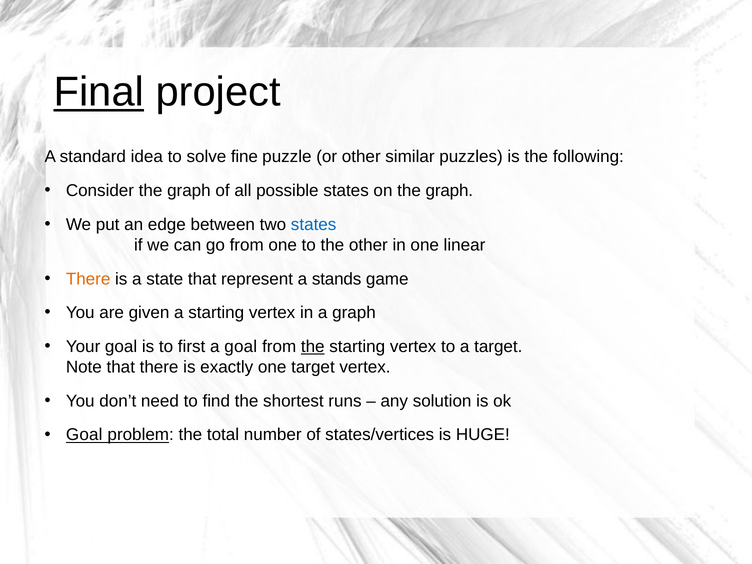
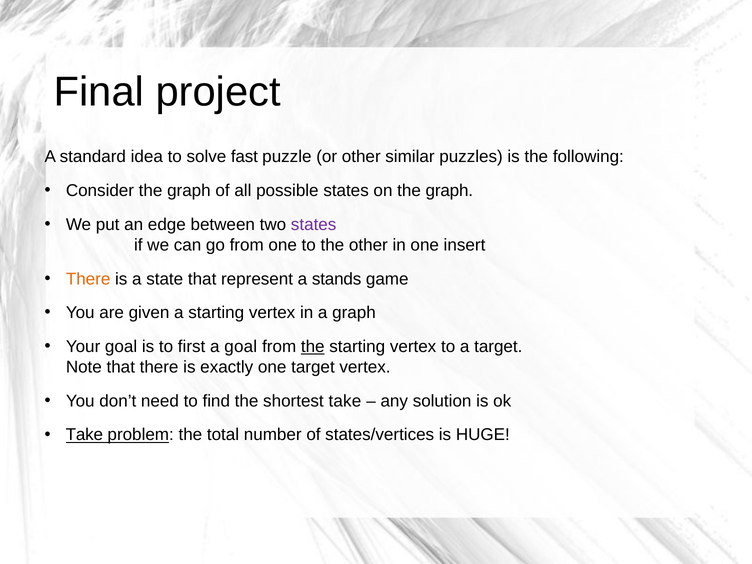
Final underline: present -> none (99, 92)
fine: fine -> fast (244, 157)
states colour: blue -> purple (314, 225)
linear: linear -> insert (464, 245)
shortest runs: runs -> take (345, 401)
Goal: Goal -> Take (84, 435)
